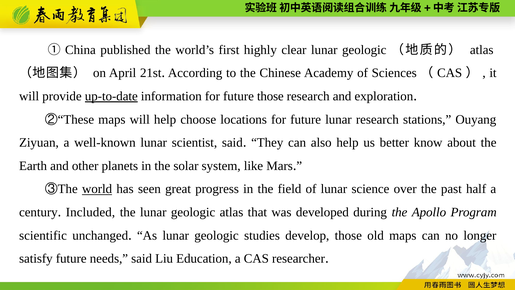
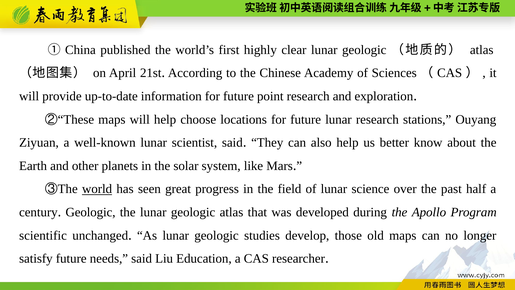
up-to-date underline: present -> none (111, 96)
future those: those -> point (270, 96)
Included: Included -> Geologic (91, 212)
